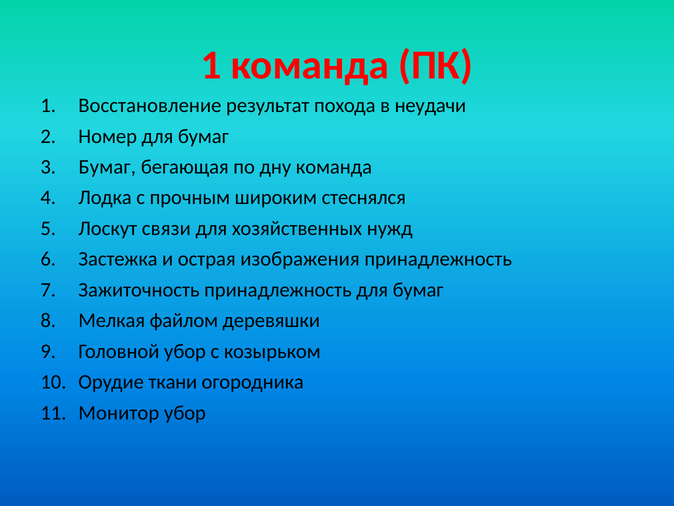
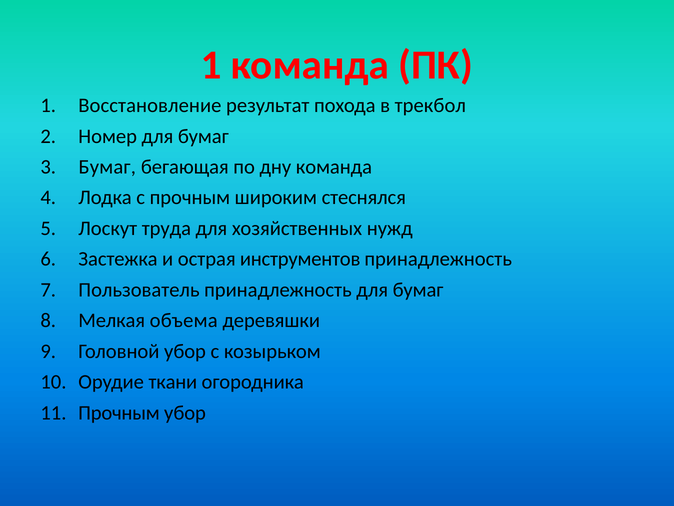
неудачи: неудачи -> трекбол (430, 105)
связи: связи -> труда (166, 228)
изображения: изображения -> инструментов (300, 259)
Зажиточность: Зажиточность -> Пользователь (139, 290)
файлом: файлом -> объема (184, 320)
Монитор: Монитор -> Прочным (119, 412)
